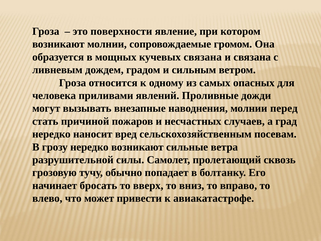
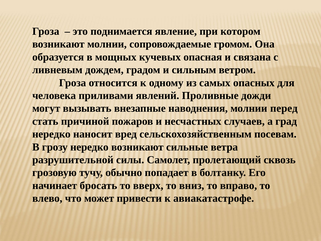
поверхности: поверхности -> поднимается (121, 31)
кучевых связана: связана -> опасная (203, 57)
